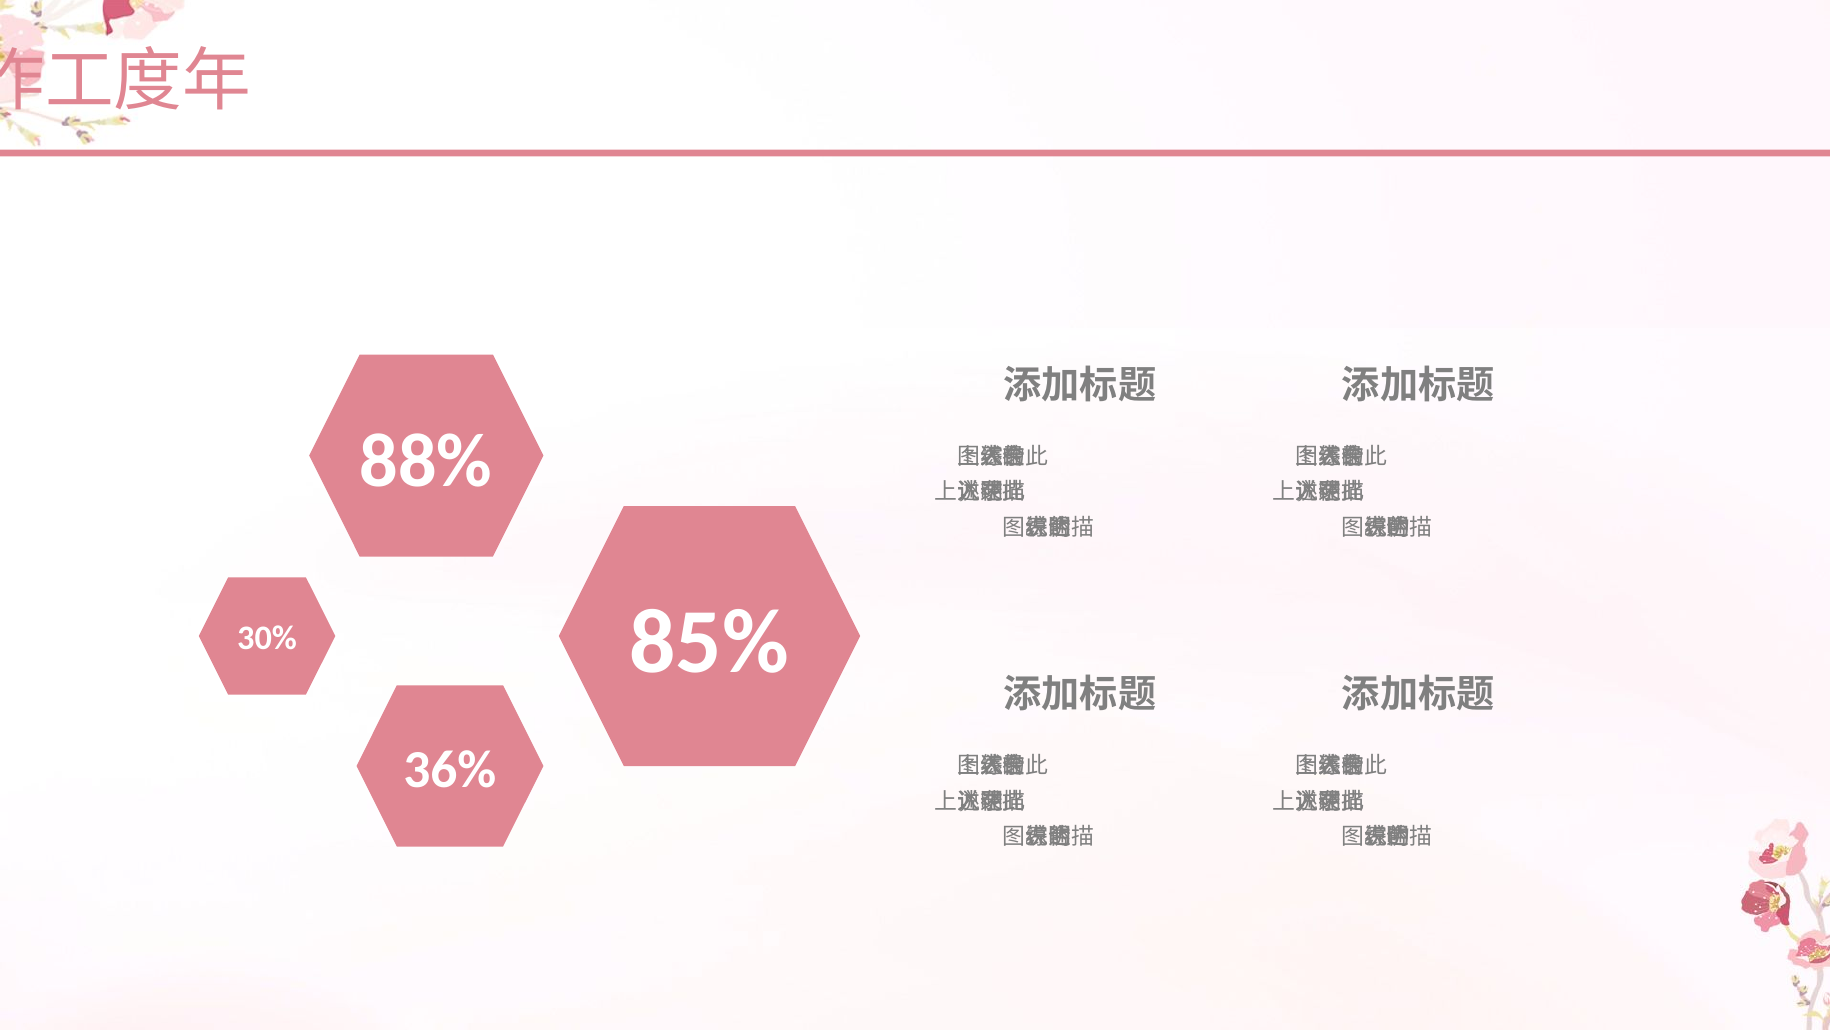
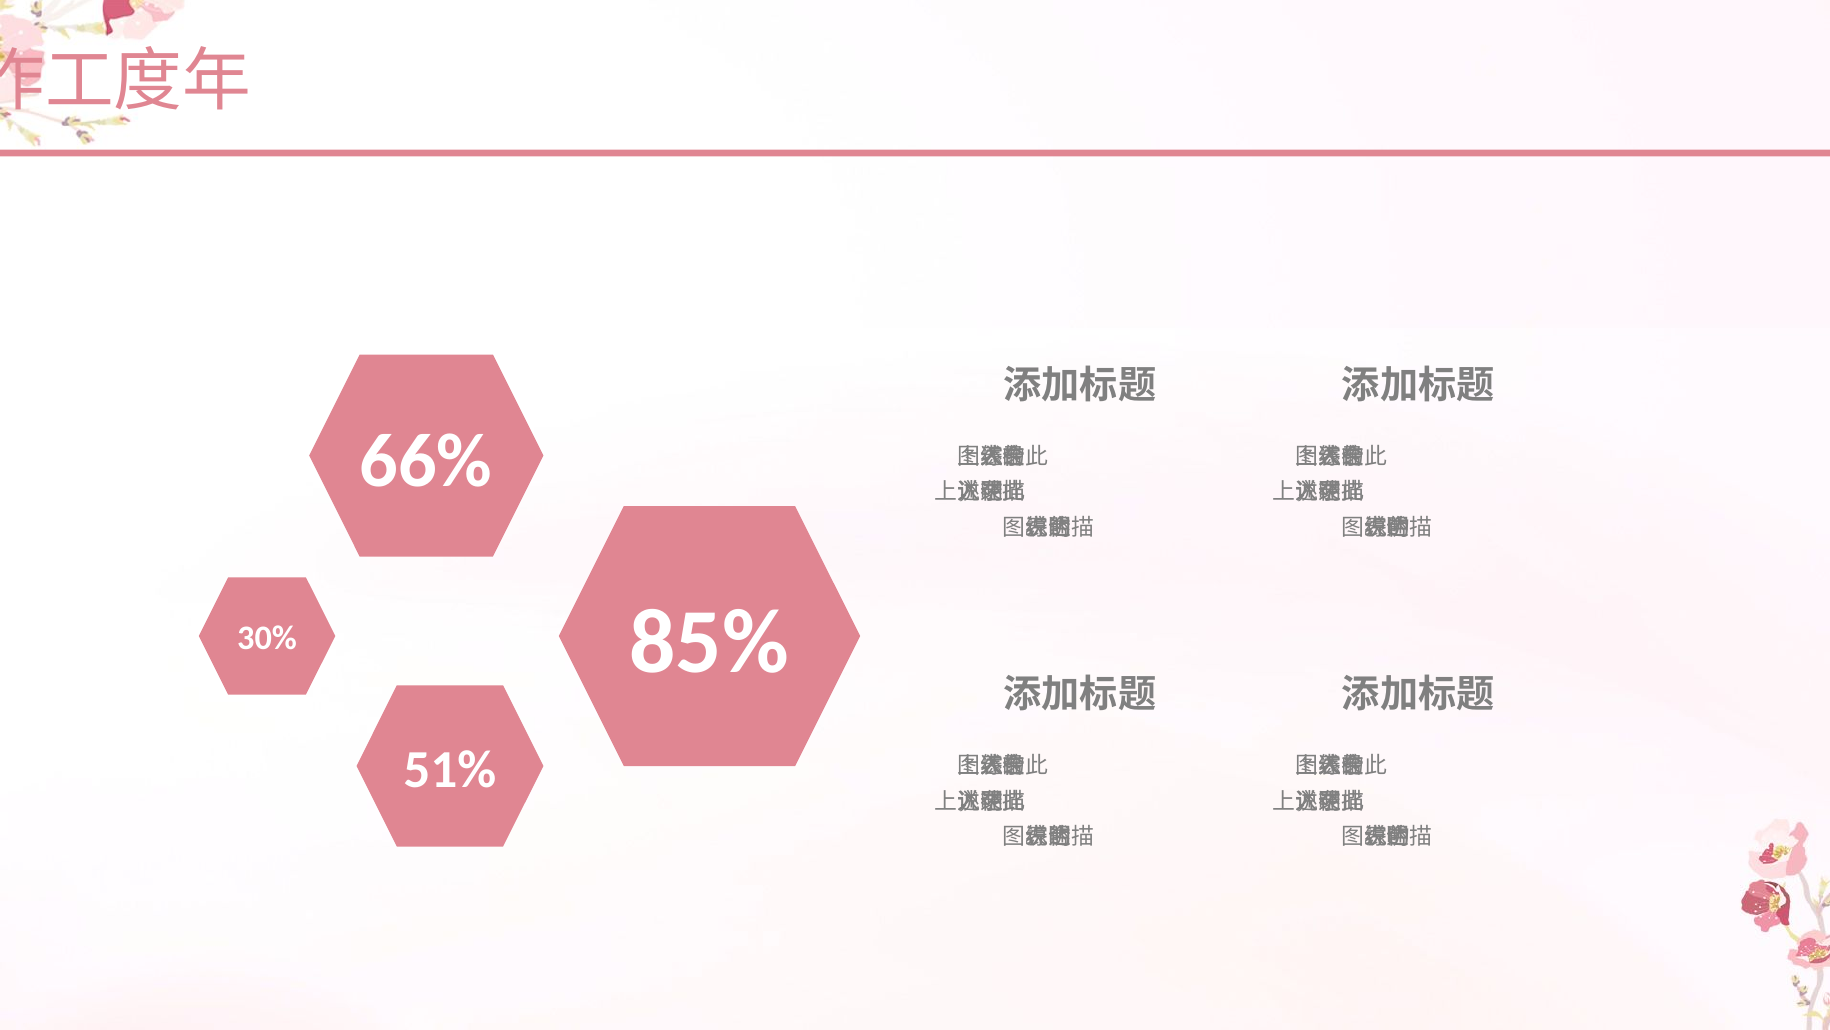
88%: 88% -> 66% (426, 461)
36%: 36% -> 51% (450, 769)
